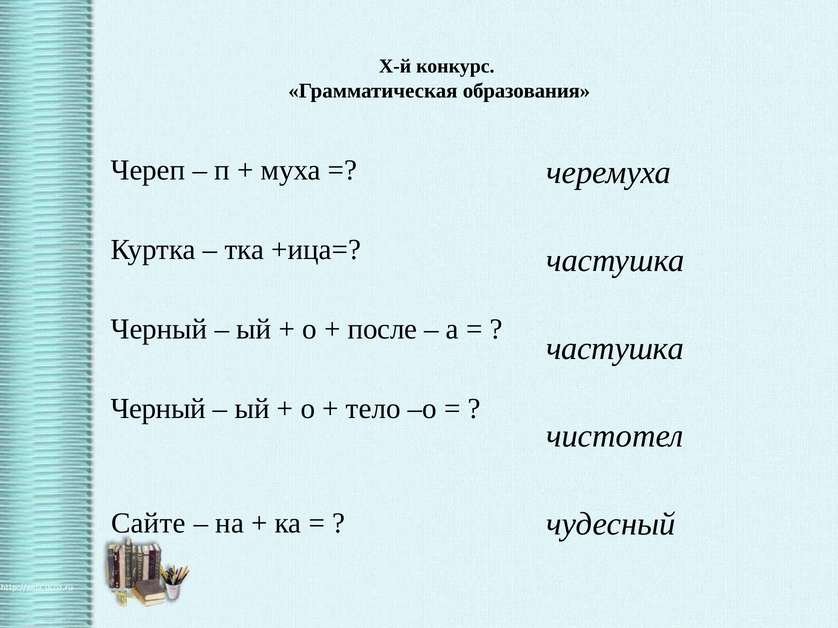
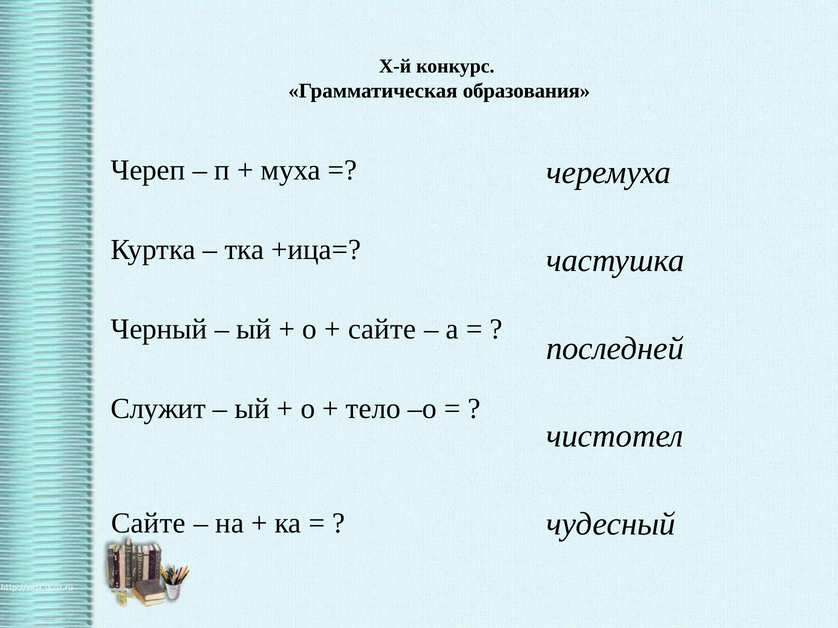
после: после -> сайте (382, 329)
частушка: частушка -> последней (615, 349)
Черный: Черный -> Служит (158, 409)
